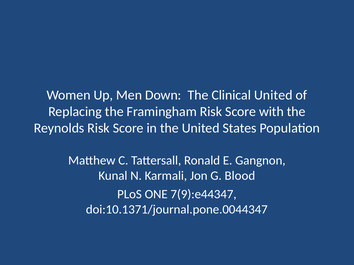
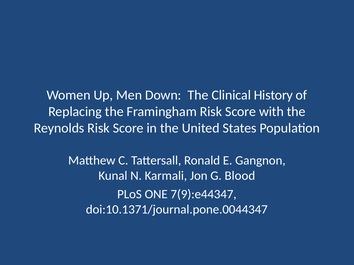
Clinical United: United -> History (273, 95)
